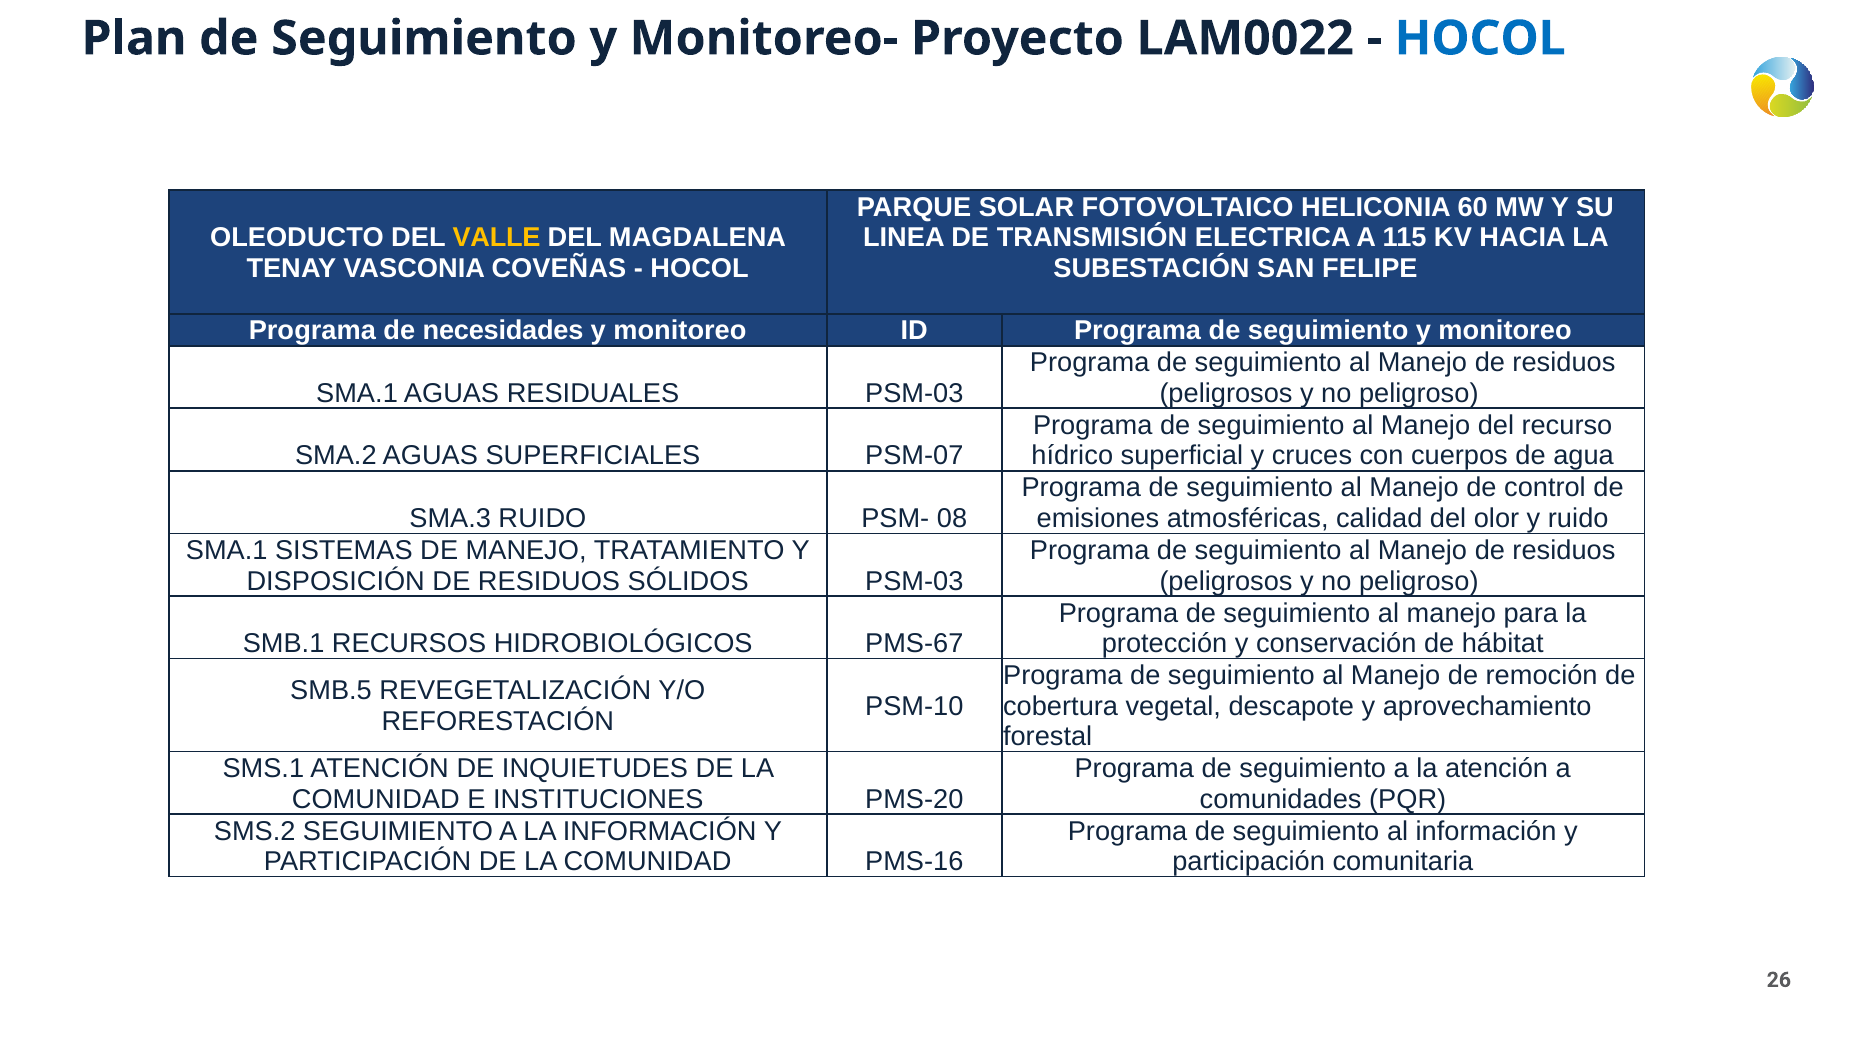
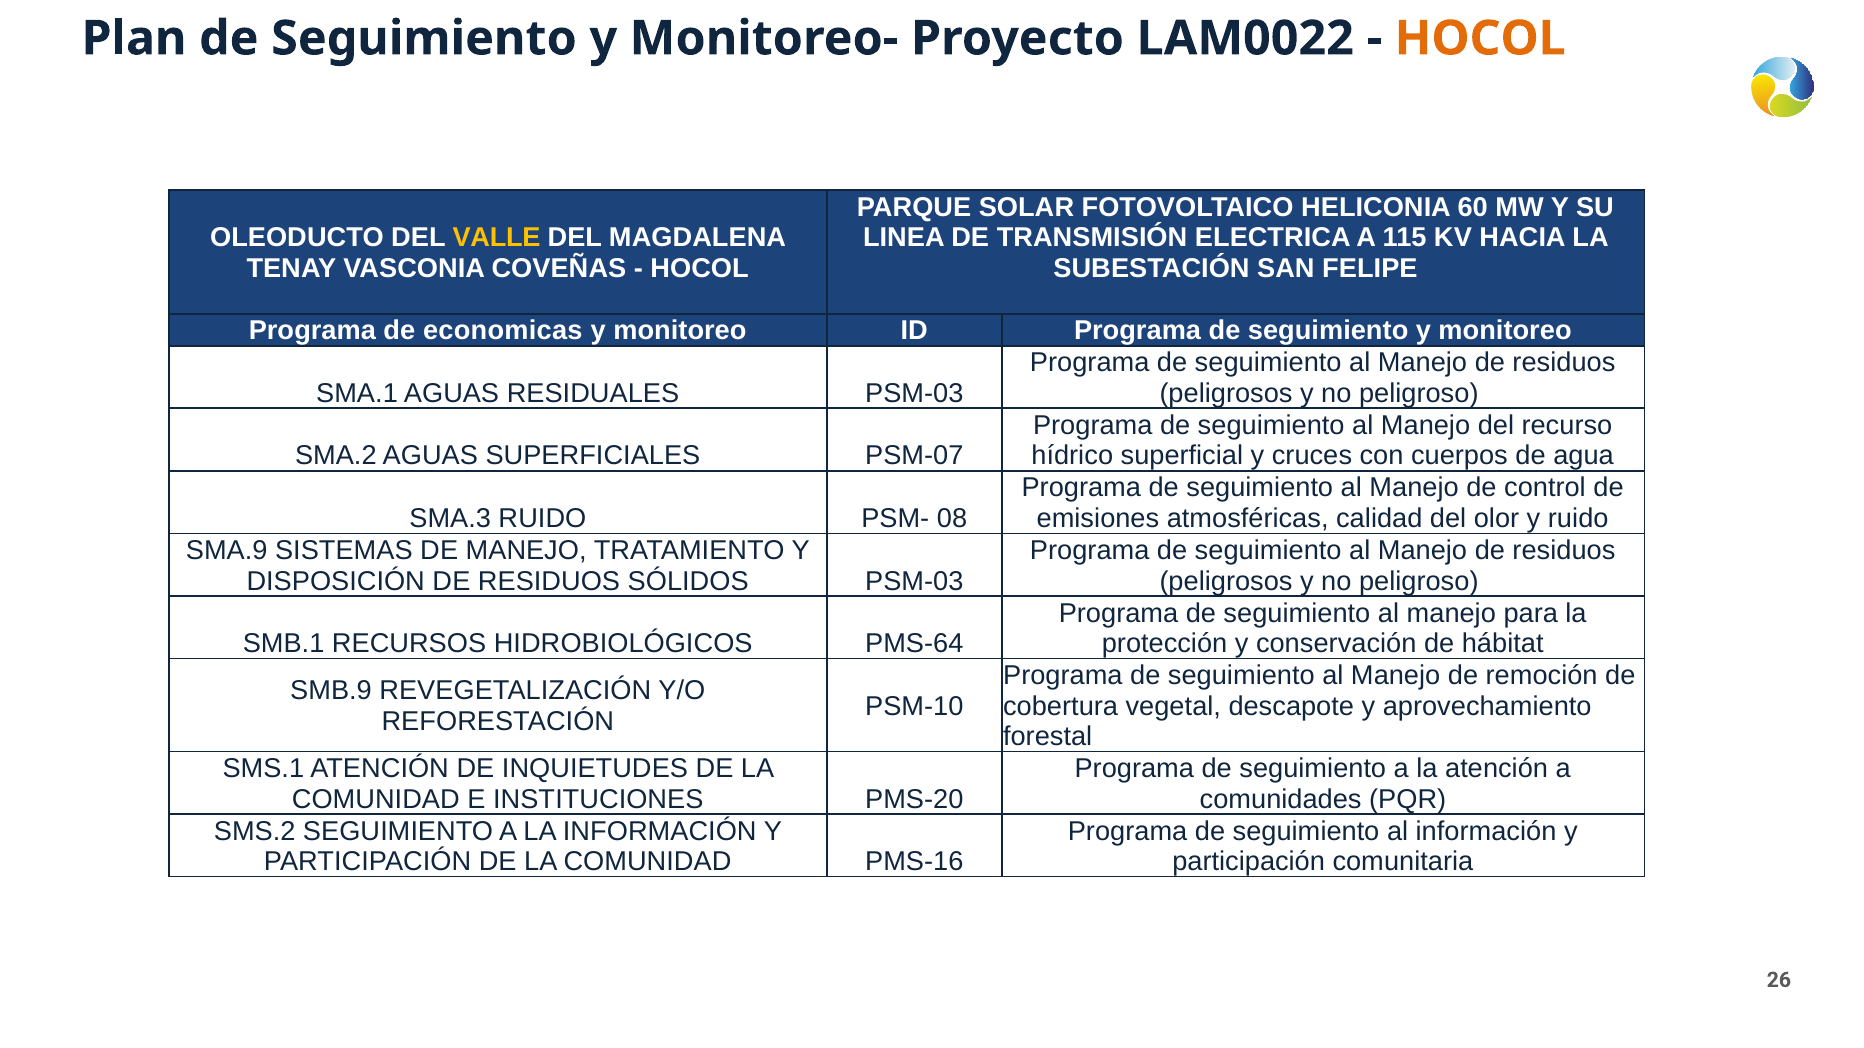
HOCOL colour: blue -> orange (1480, 38)
necesidades: necesidades -> economicas (503, 331)
SMA.1: SMA.1 -> SMA.9 (227, 551)
PMS-67: PMS-67 -> PMS-64 (914, 644)
SMB.5: SMB.5 -> SMB.9 (331, 691)
